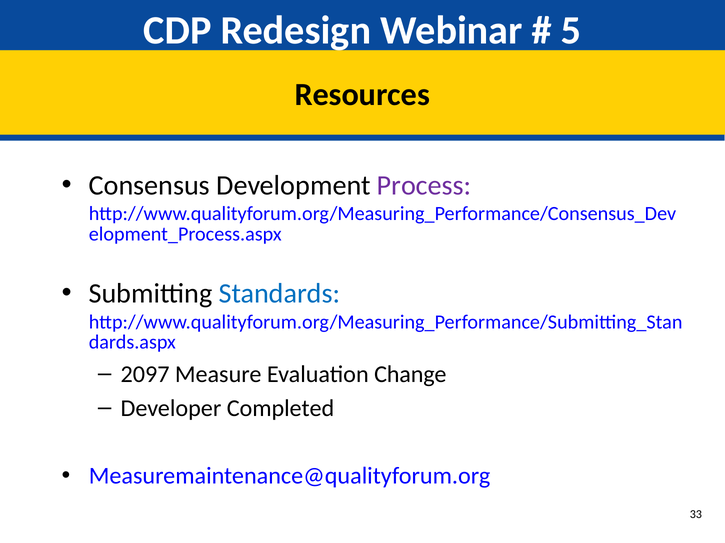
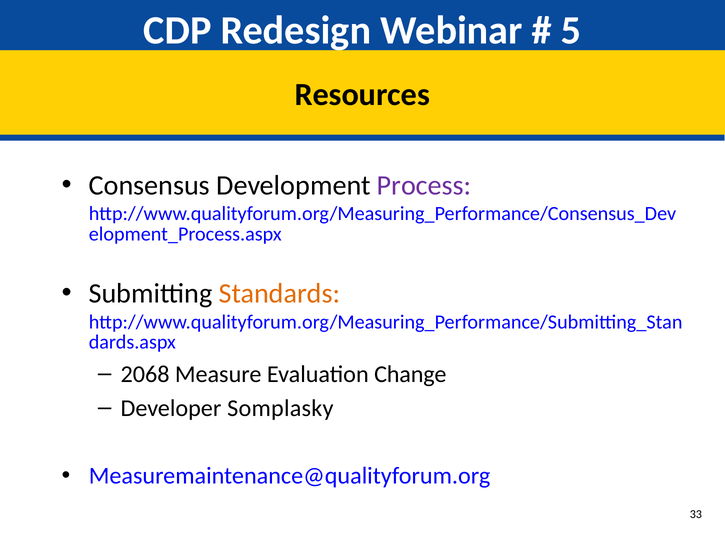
Standards colour: blue -> orange (279, 294)
2097: 2097 -> 2068 (145, 375)
Completed: Completed -> Somplasky (280, 409)
